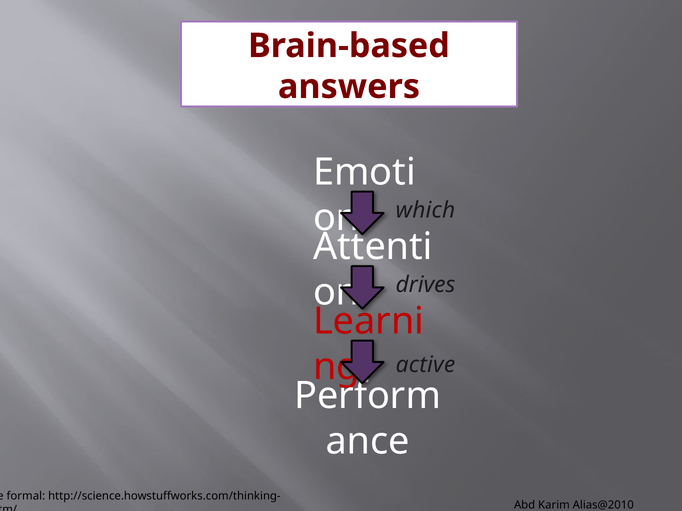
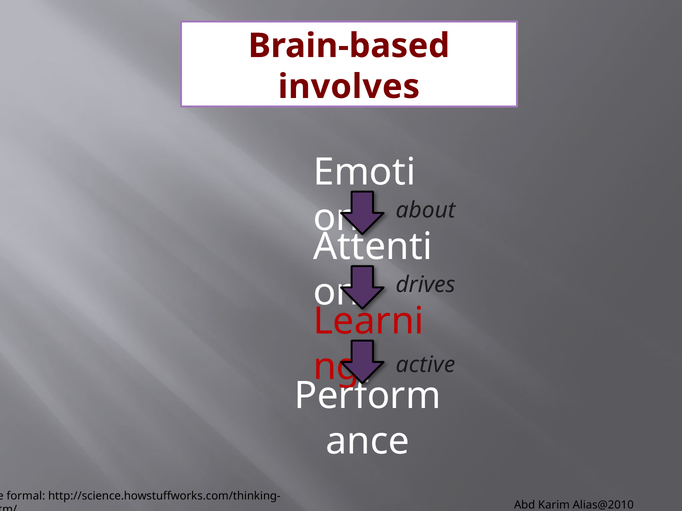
answers: answers -> involves (349, 87)
which: which -> about (426, 210)
